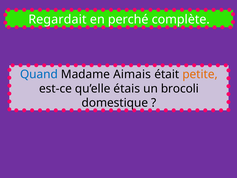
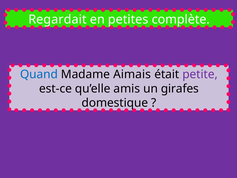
perché: perché -> petites (128, 19)
petite colour: orange -> purple (200, 74)
étais: étais -> amis (127, 88)
brocoli: brocoli -> girafes (180, 88)
